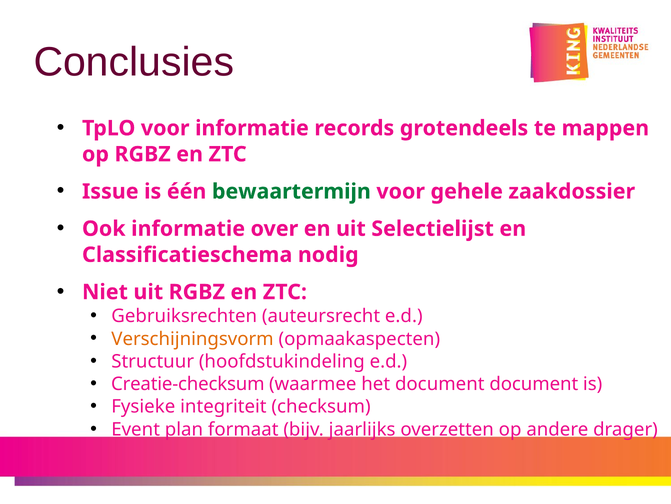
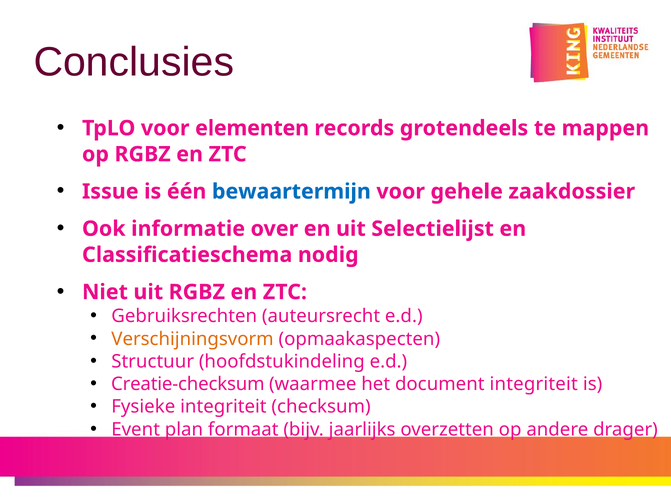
voor informatie: informatie -> elementen (252, 128)
bewaartermijn colour: green -> blue (291, 191)
document document: document -> integriteit (534, 384)
